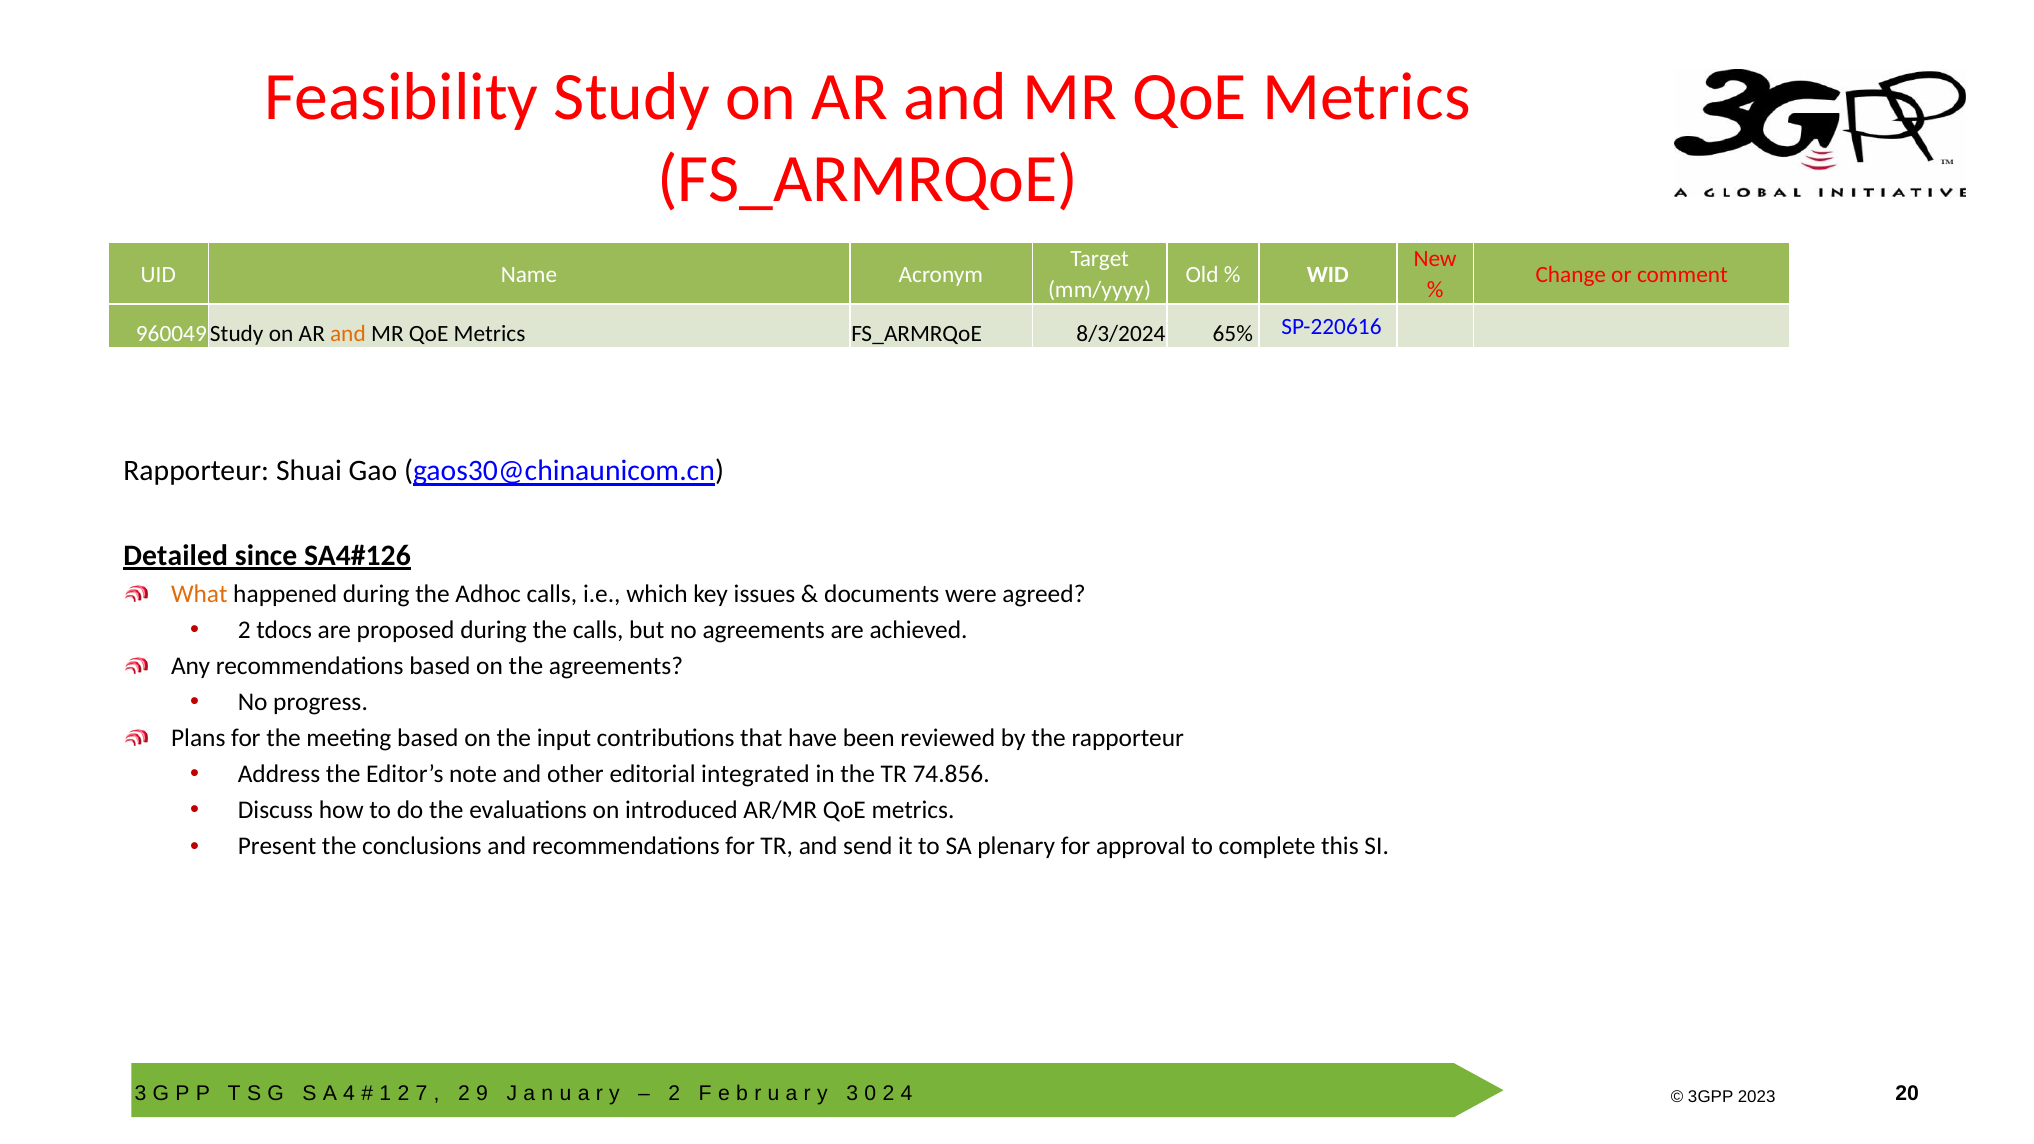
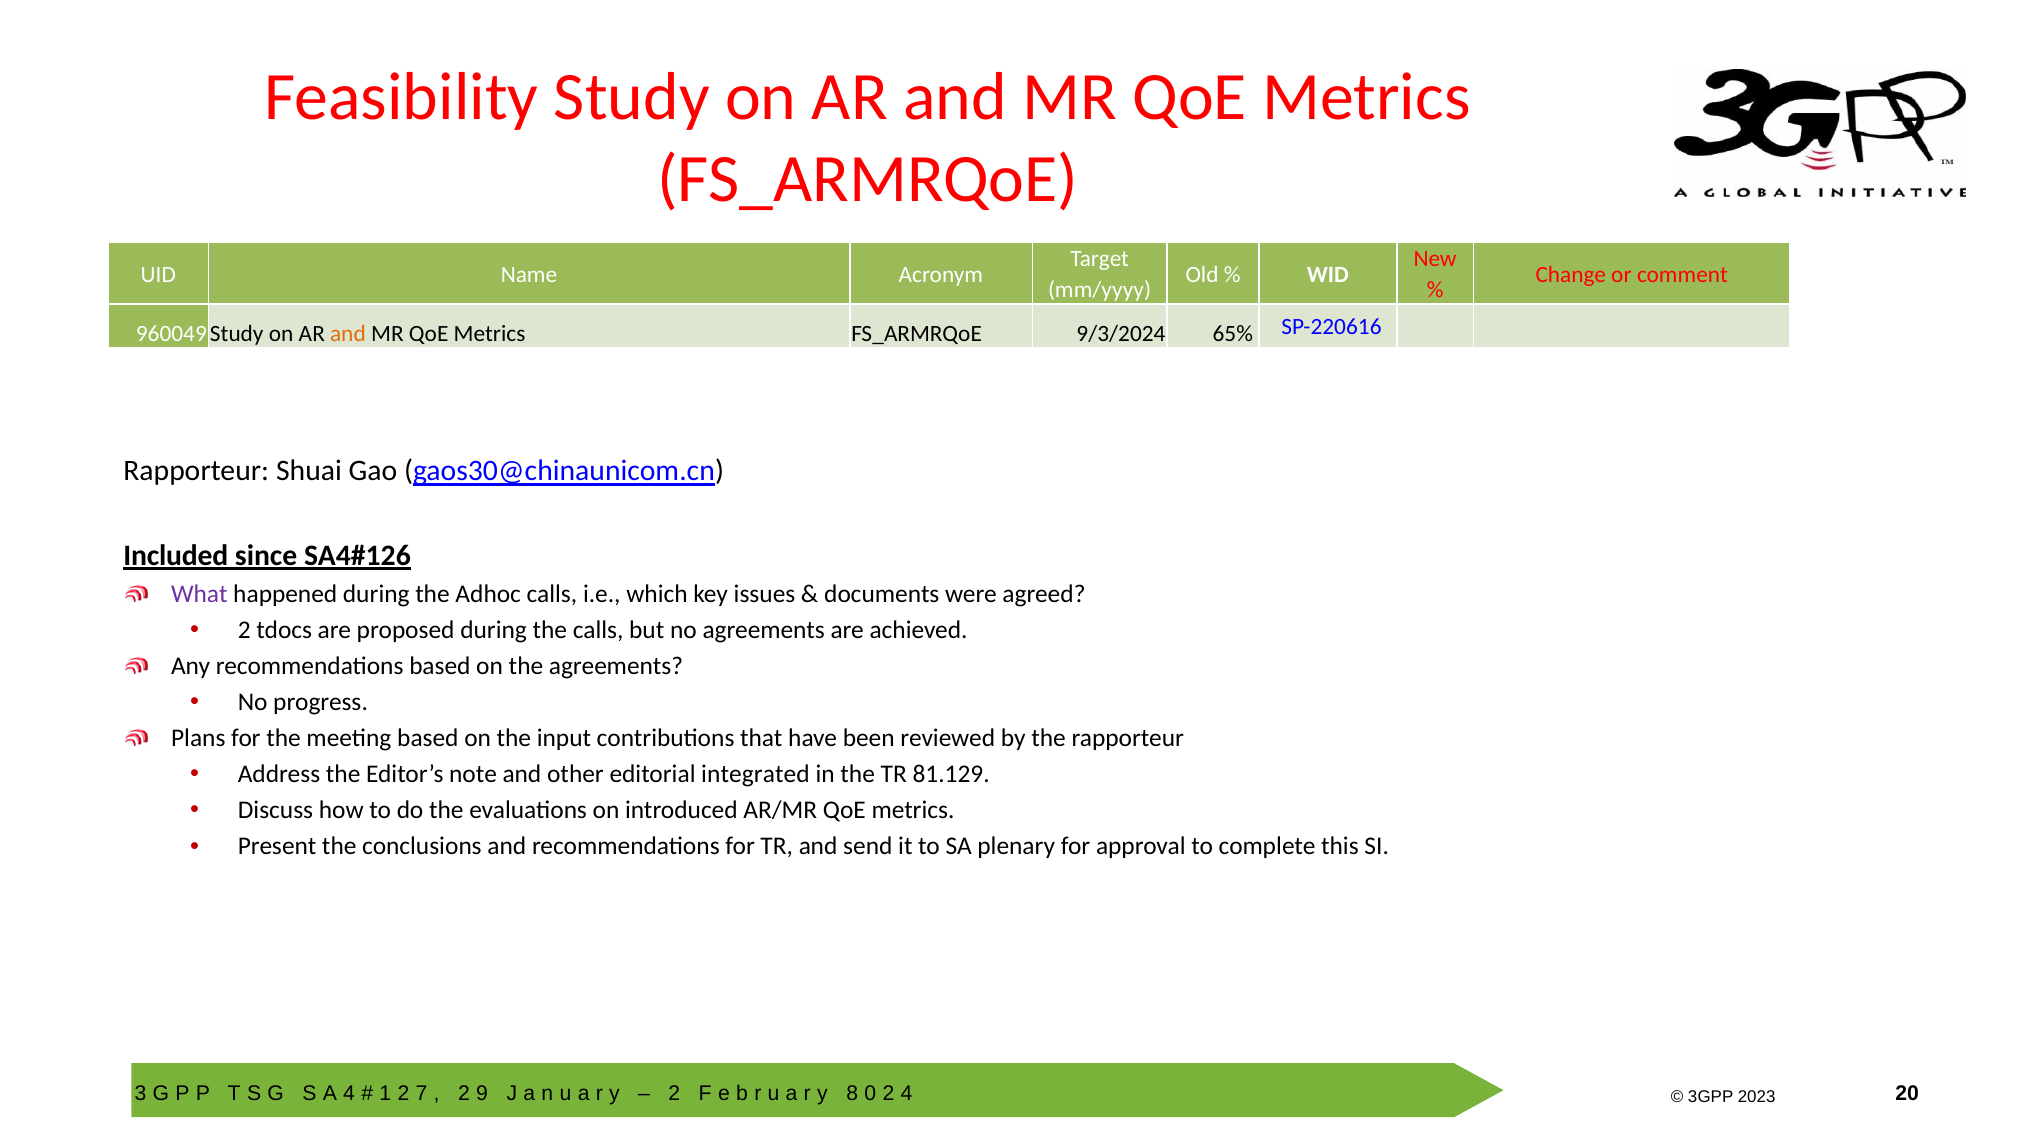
8/3/2024: 8/3/2024 -> 9/3/2024 (1121, 334)
Detailed: Detailed -> Included (176, 555)
What colour: orange -> purple (199, 594)
74.856: 74.856 -> 81.129 (951, 774)
3: 3 -> 8 (852, 1094)
